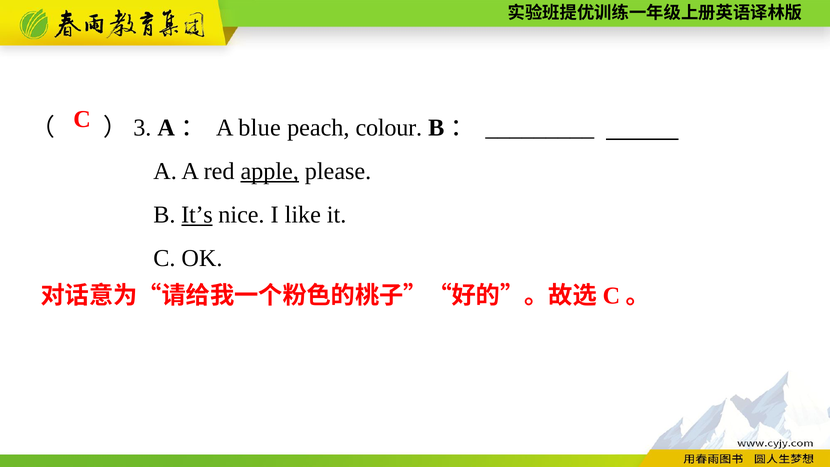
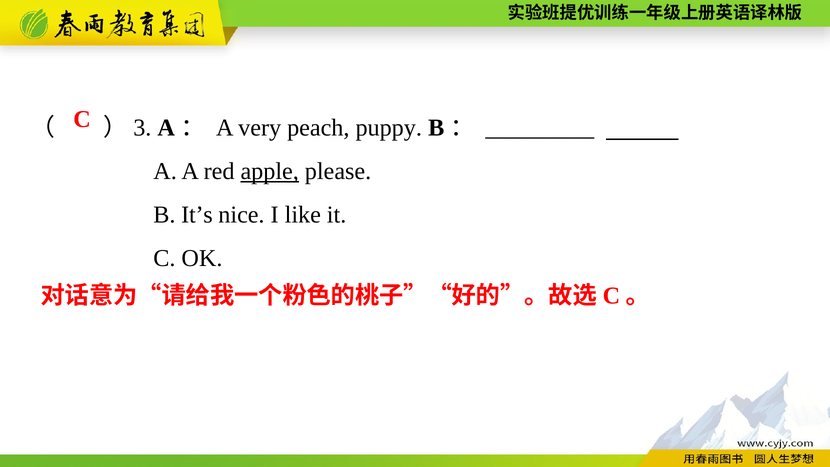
blue: blue -> very (260, 128)
colour: colour -> puppy (389, 128)
It’s underline: present -> none (197, 215)
